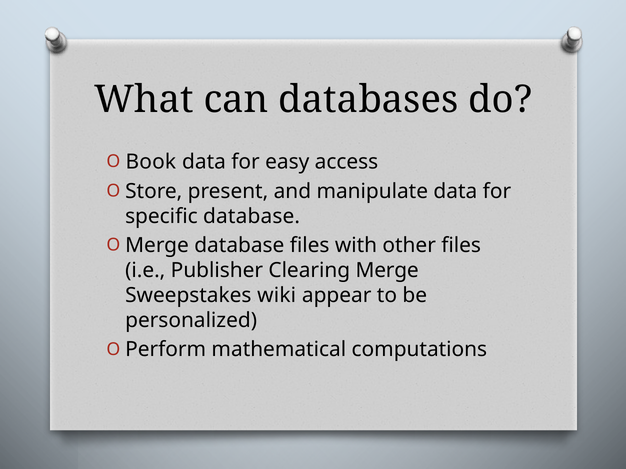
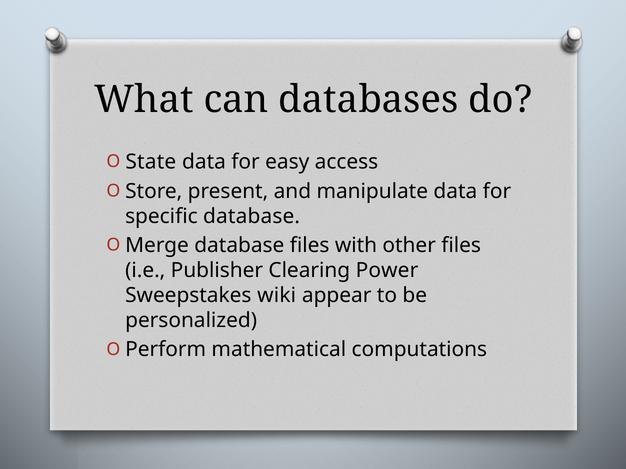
Book: Book -> State (151, 162)
Clearing Merge: Merge -> Power (387, 271)
